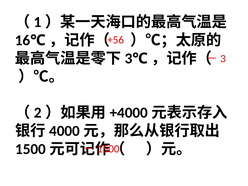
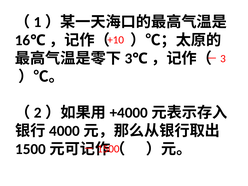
+56: +56 -> +10 (116, 40)
